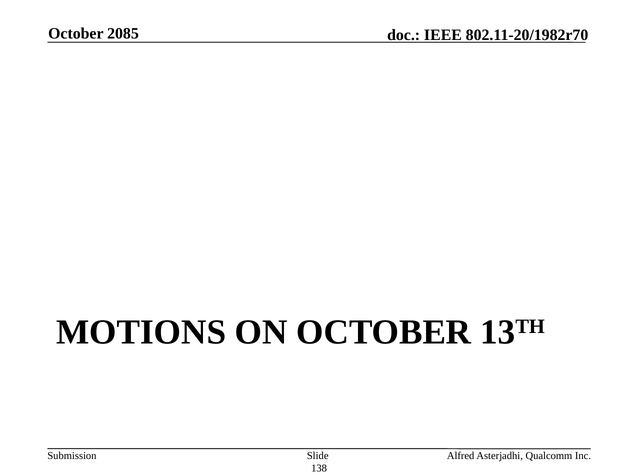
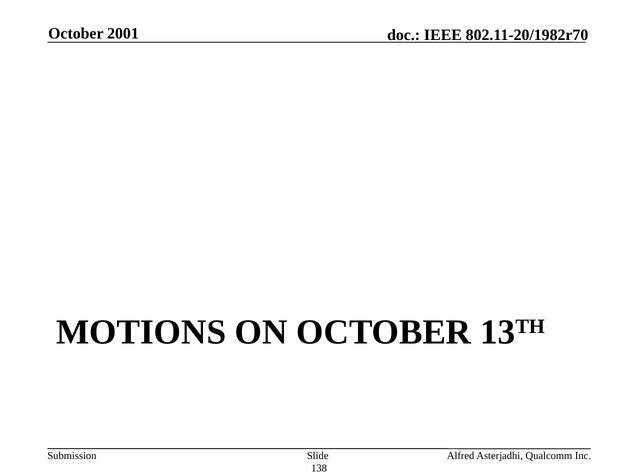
2085: 2085 -> 2001 (123, 34)
